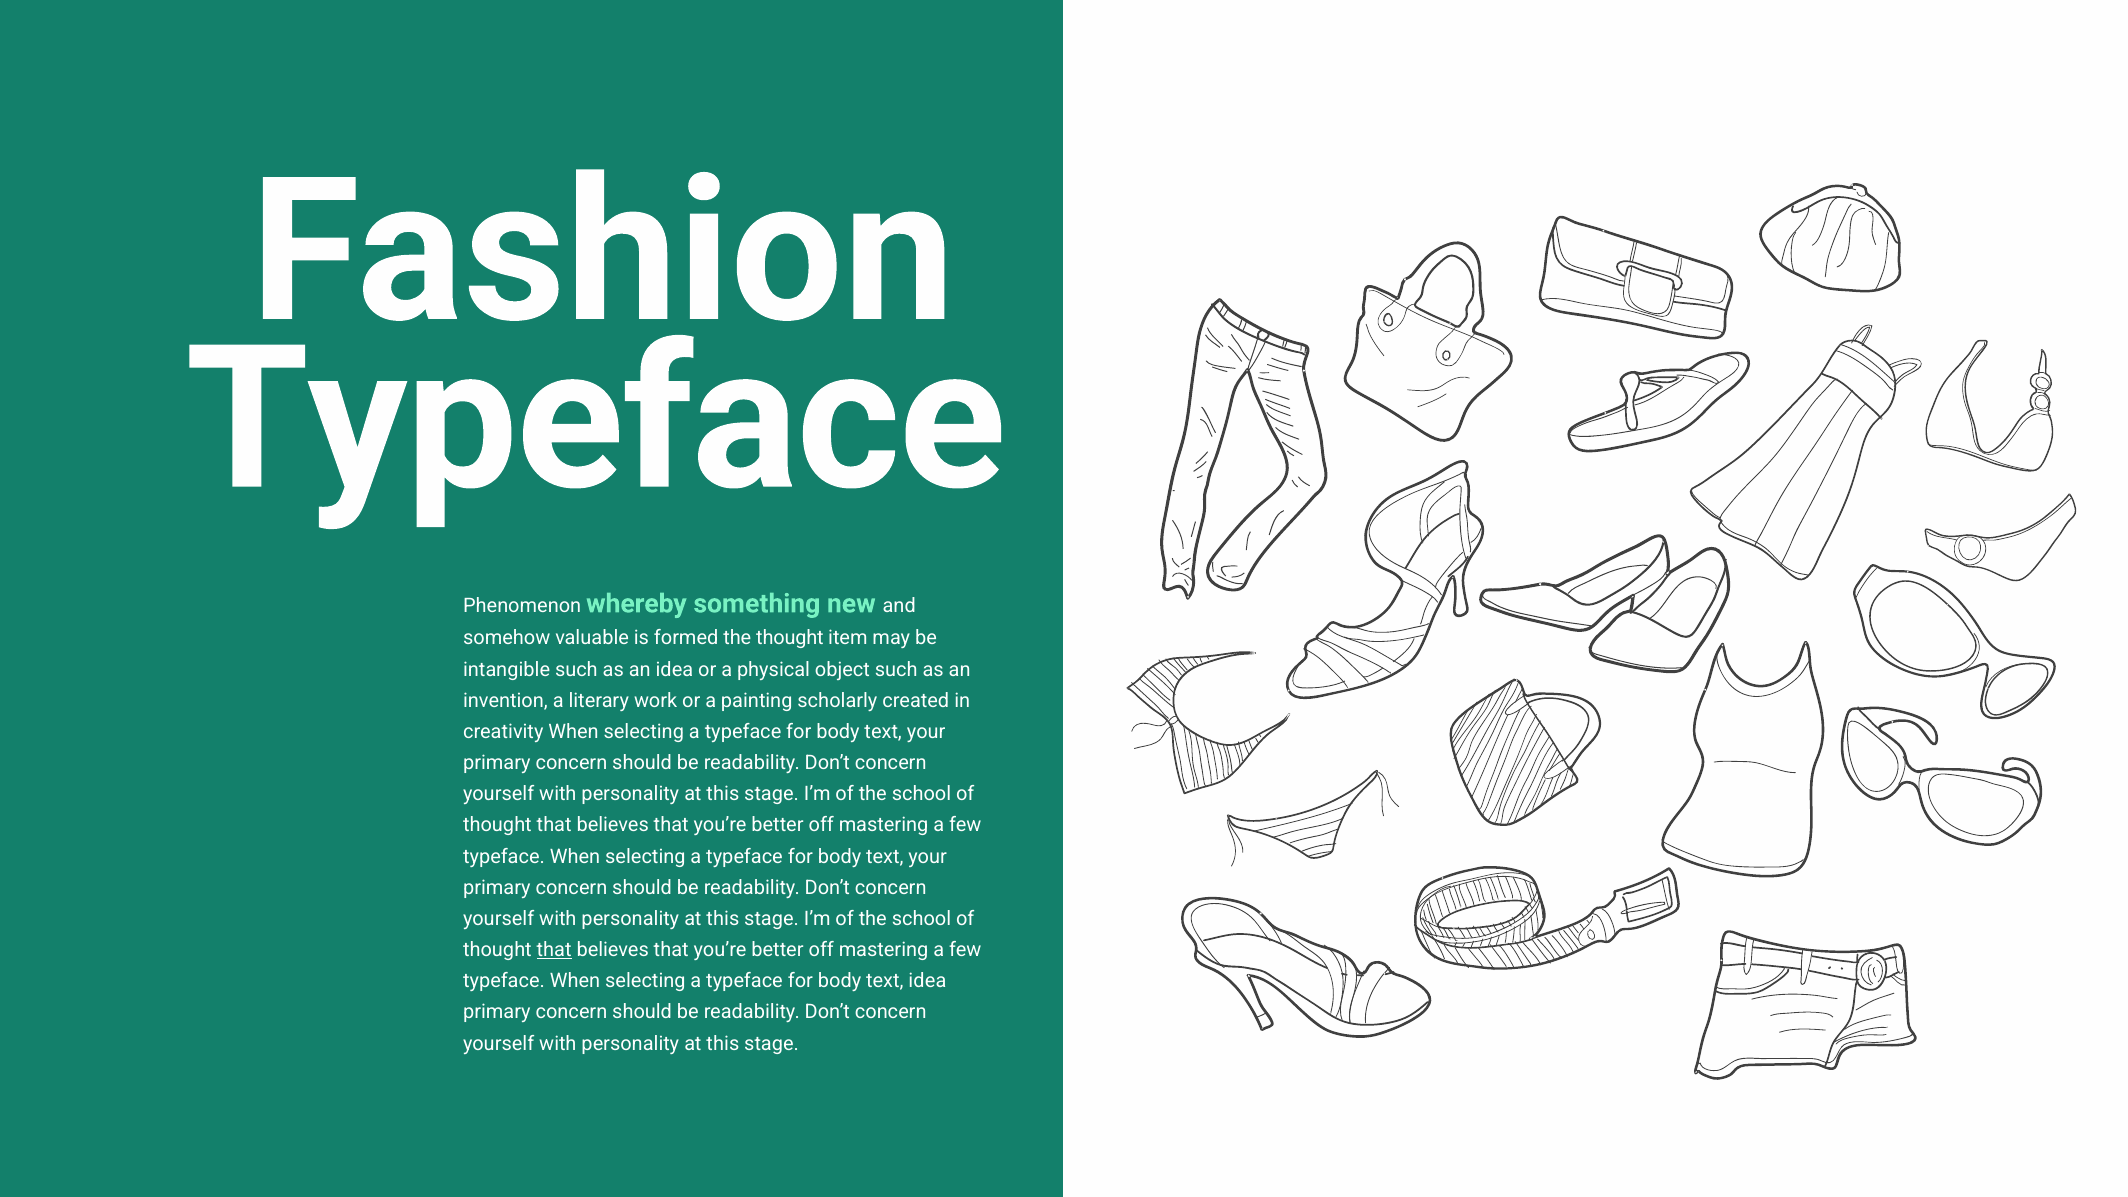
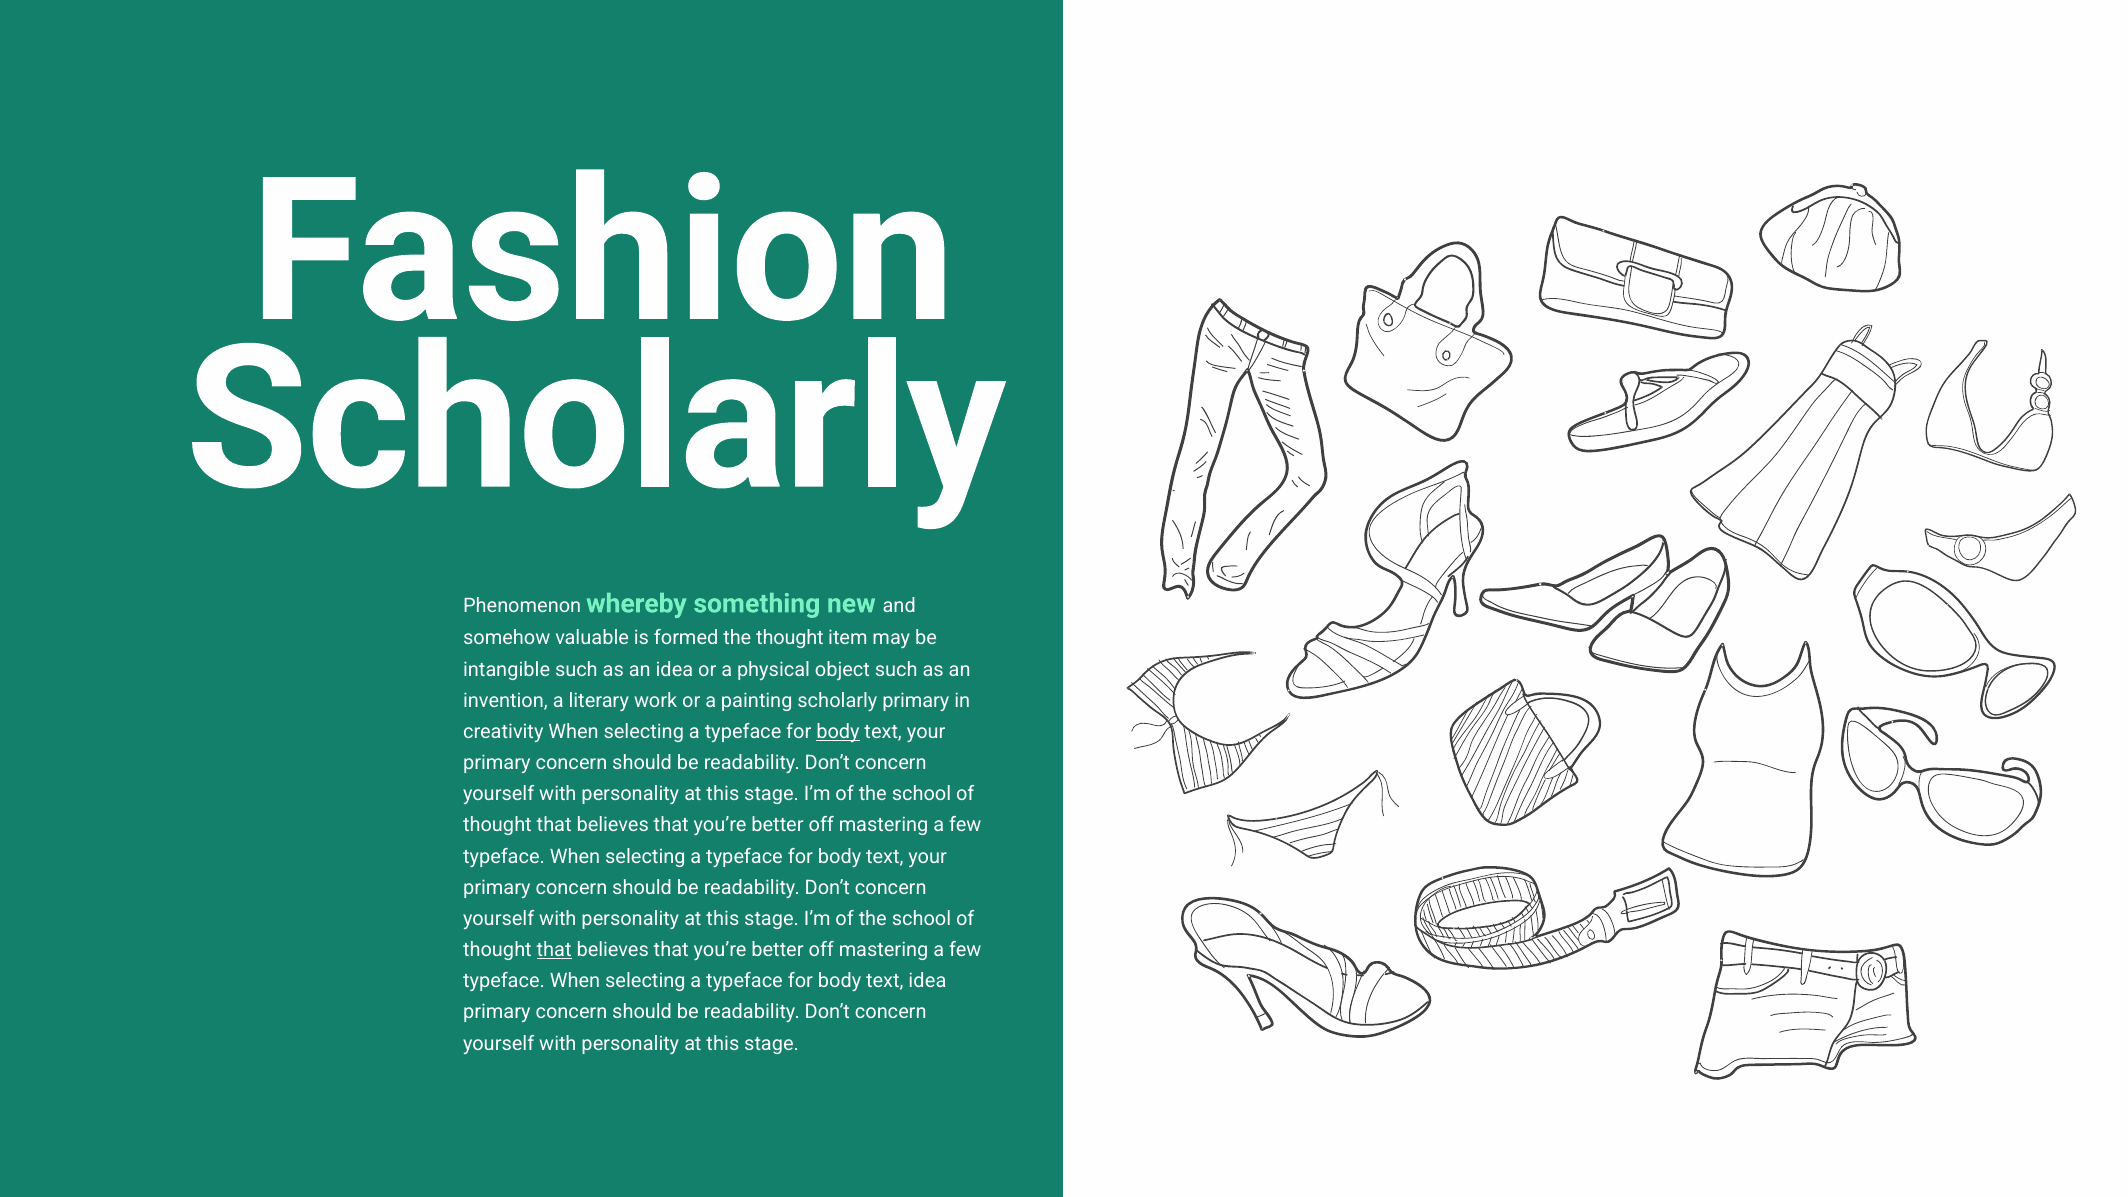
Typeface: Typeface -> Scholarly (596, 421)
scholarly created: created -> primary (916, 701)
body underline: none -> present (838, 732)
